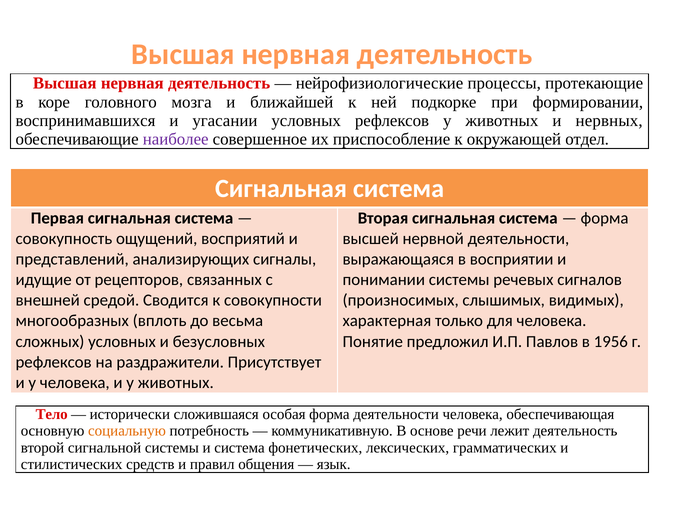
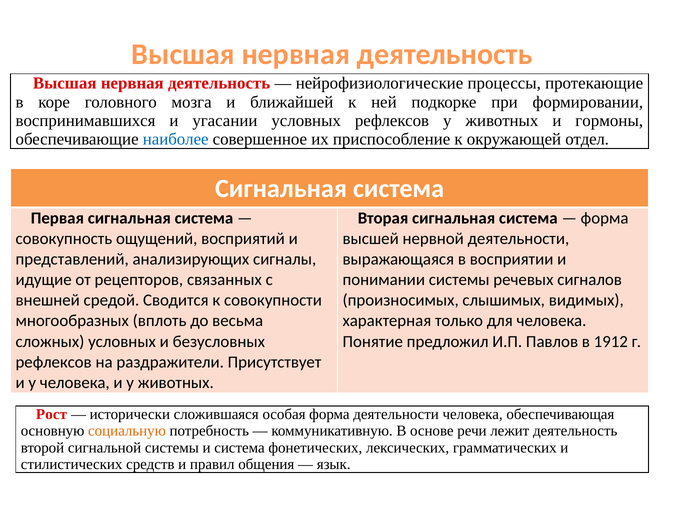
нервных: нервных -> гормоны (609, 121)
наиболее colour: purple -> blue (176, 139)
1956: 1956 -> 1912 (611, 342)
Тело: Тело -> Рост (52, 415)
